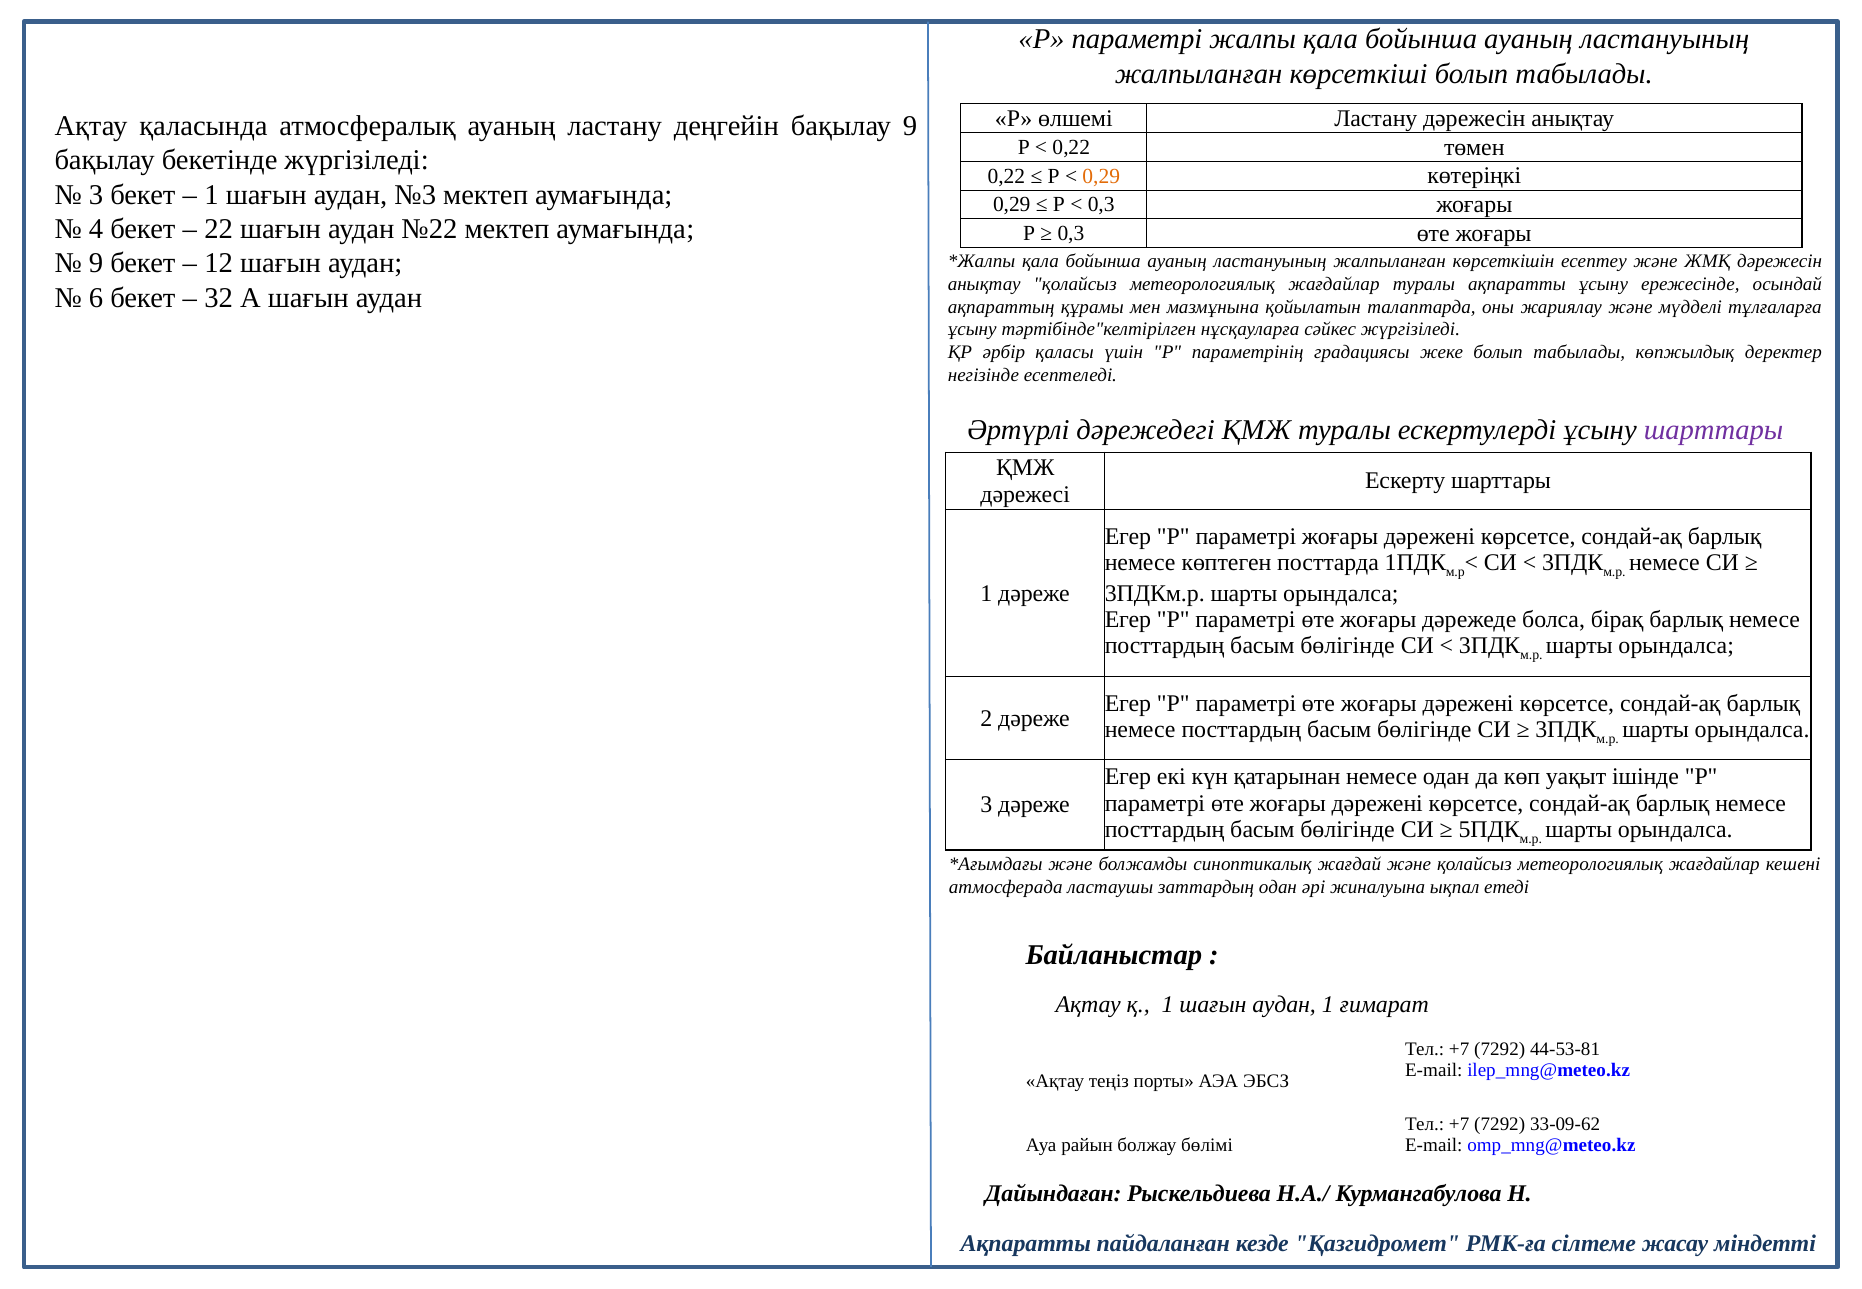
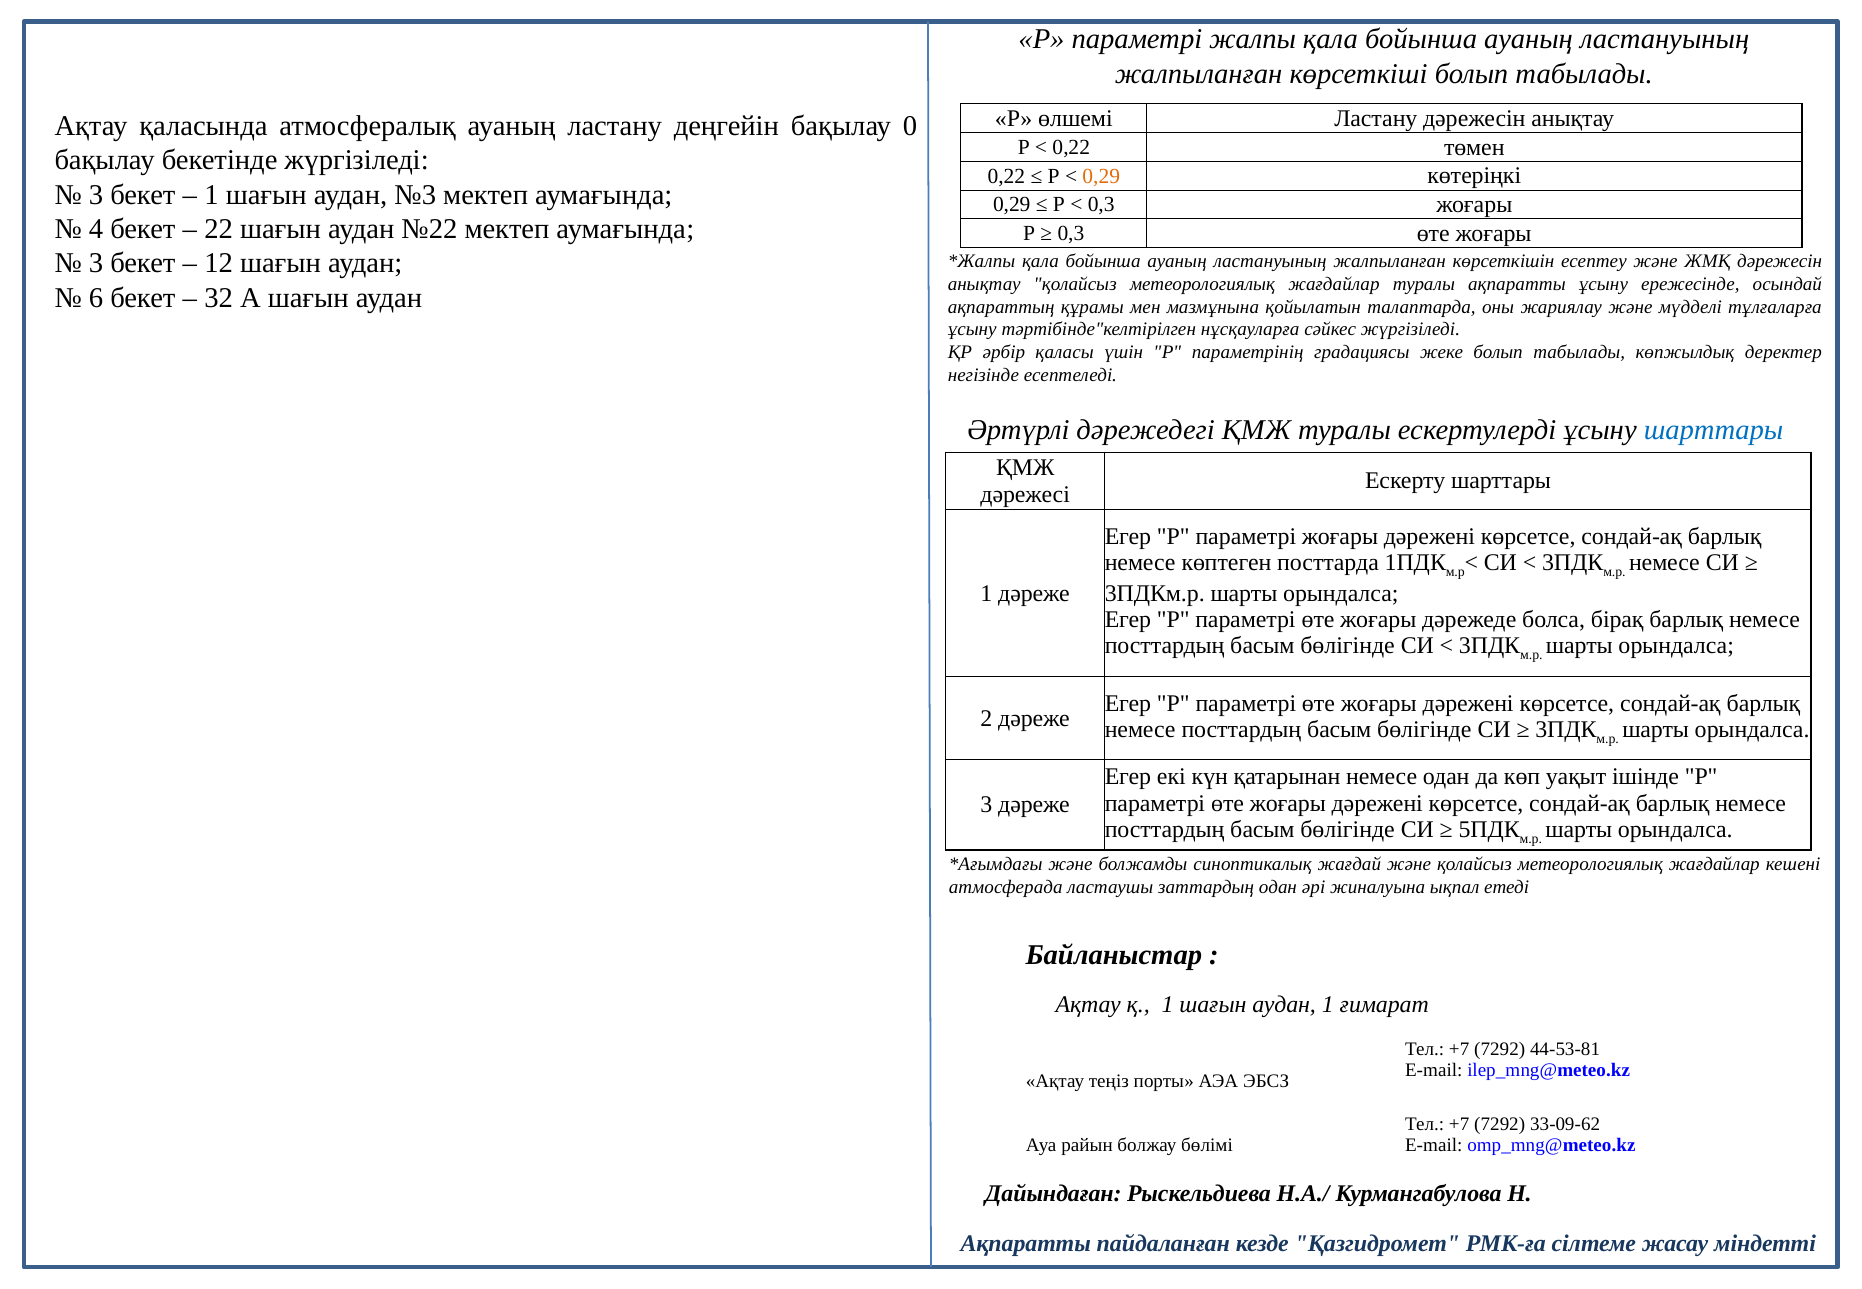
бақылау 9: 9 -> 0 (910, 126)
9: 9 -> 3 (96, 264)
шарттары colour: purple -> blue (1714, 430)
